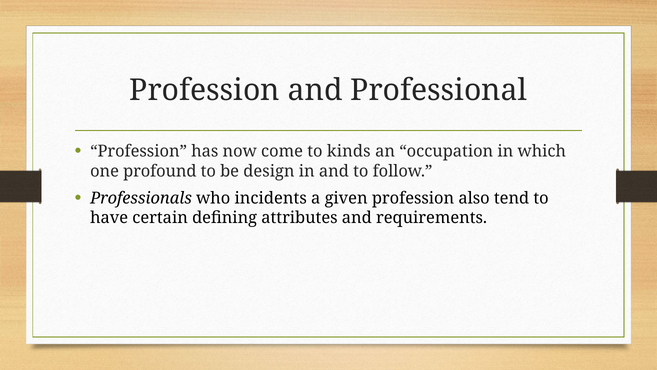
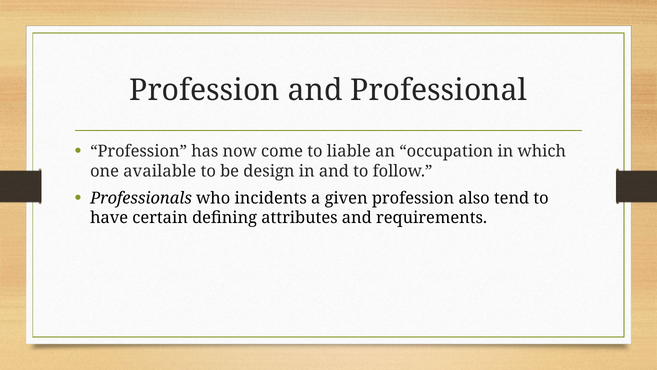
kinds: kinds -> liable (349, 151)
profound: profound -> available (160, 171)
